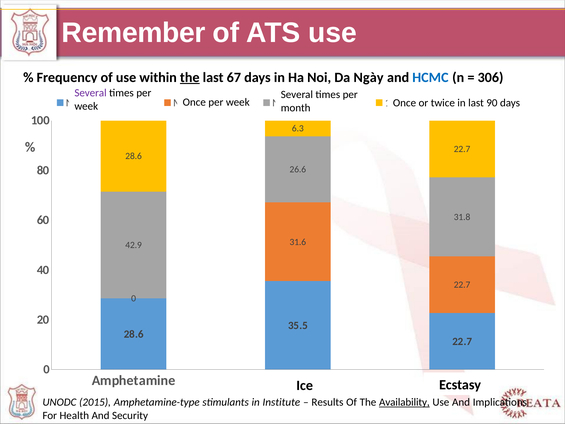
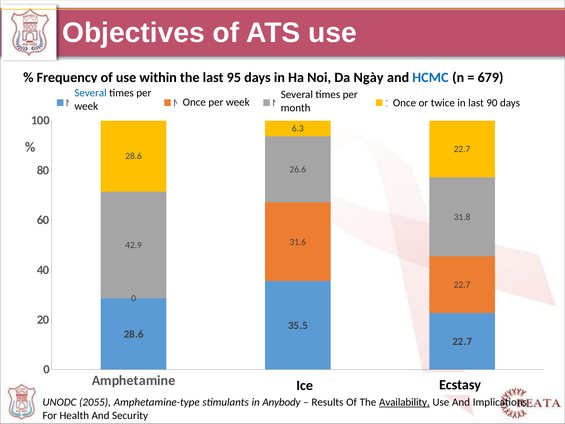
Remember: Remember -> Objectives (134, 33)
the underline: present -> none (190, 77)
67: 67 -> 95 (234, 77)
306: 306 -> 679 (491, 77)
Several colour: purple -> blue (91, 93)
2015: 2015 -> 2055 (95, 402)
Institute: Institute -> Anybody (281, 402)
